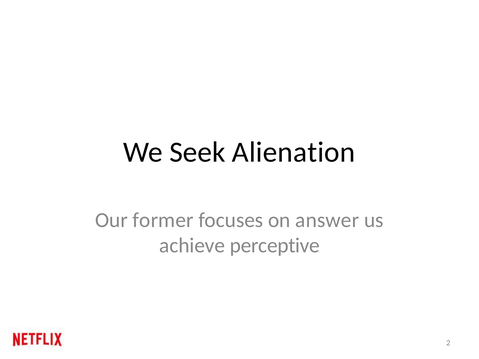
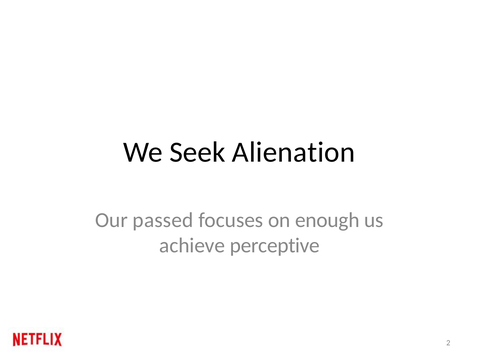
former: former -> passed (163, 220)
answer: answer -> enough (327, 220)
